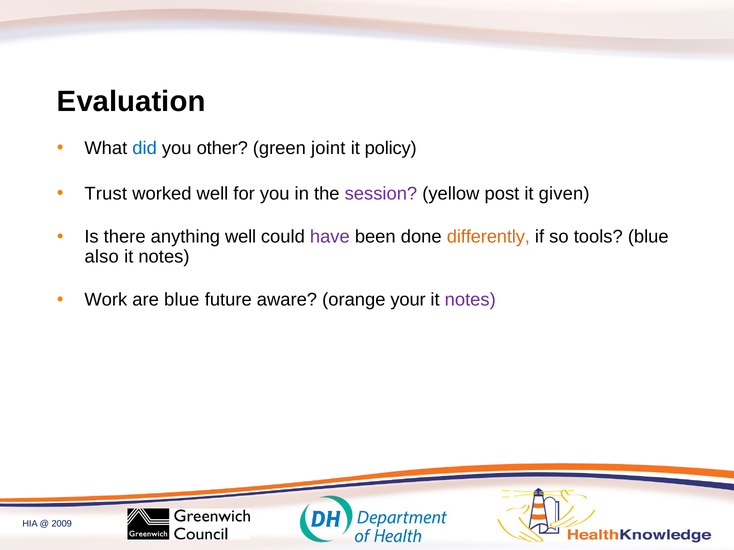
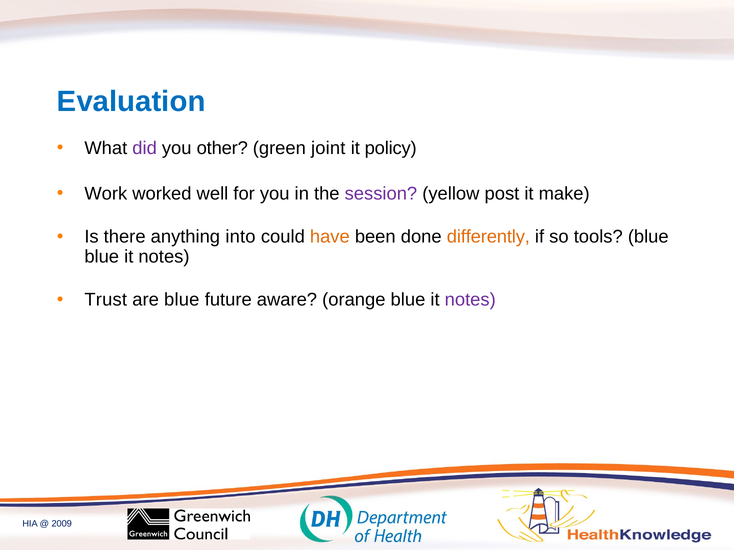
Evaluation colour: black -> blue (131, 101)
did colour: blue -> purple (145, 148)
Trust: Trust -> Work (106, 194)
given: given -> make (564, 194)
anything well: well -> into (240, 237)
have colour: purple -> orange (330, 237)
also: also -> blue (102, 257)
Work: Work -> Trust (106, 300)
orange your: your -> blue (408, 300)
